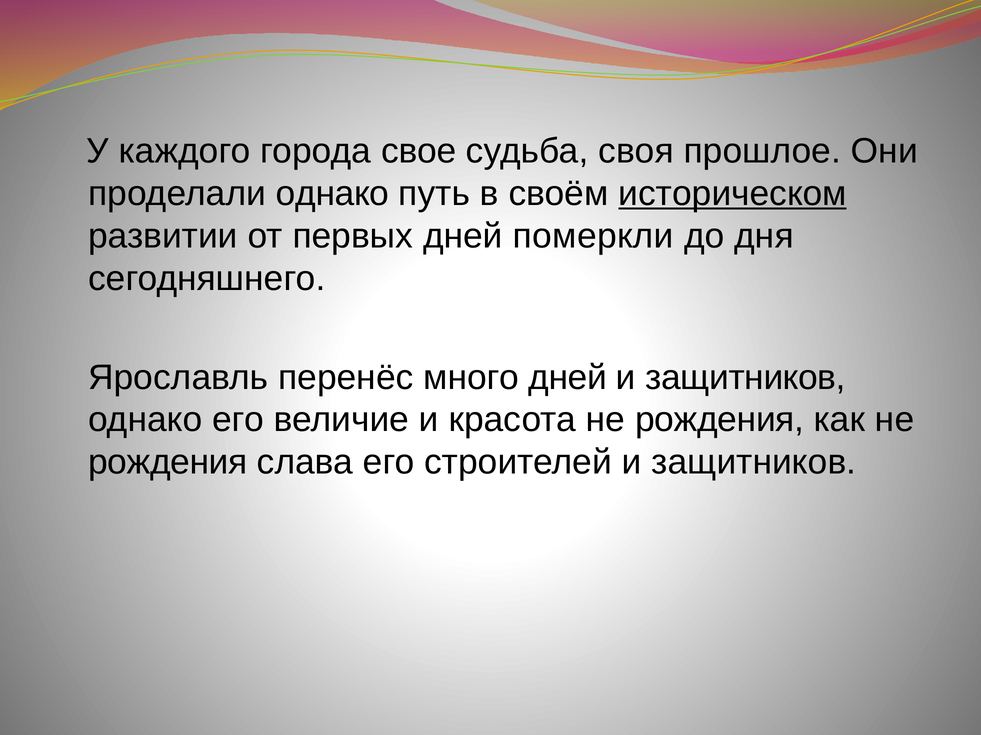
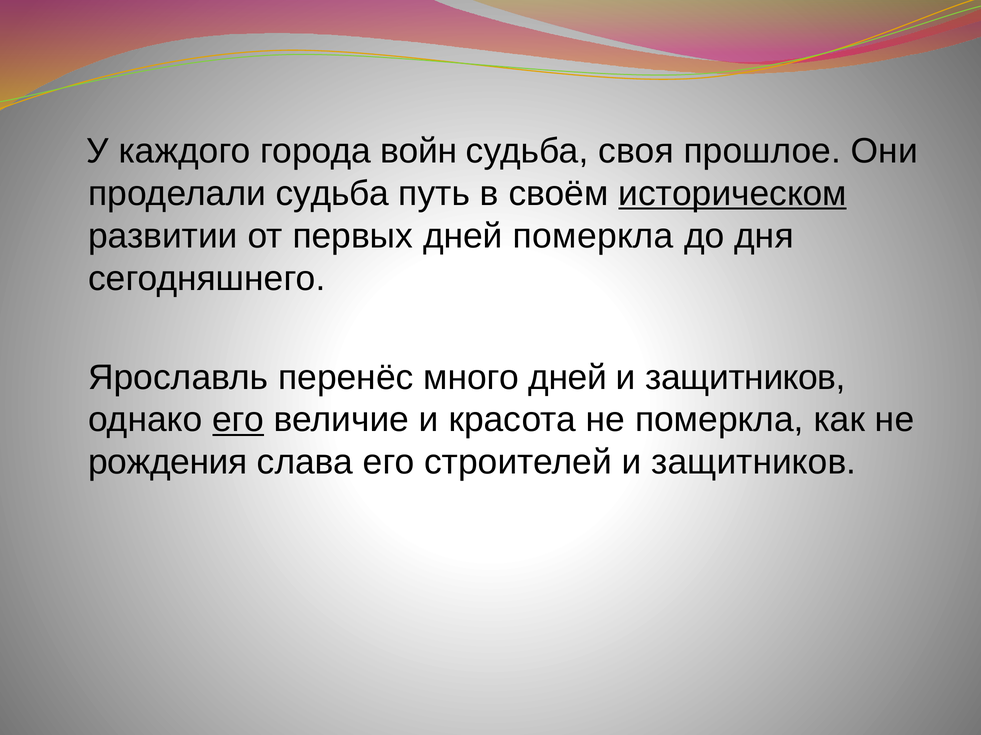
свое: свое -> войн (419, 151)
проделали однако: однако -> судьба (332, 194)
дней померкли: померкли -> померкла (593, 236)
его underline: none -> present (238, 420)
красота не рождения: рождения -> померкла (719, 420)
